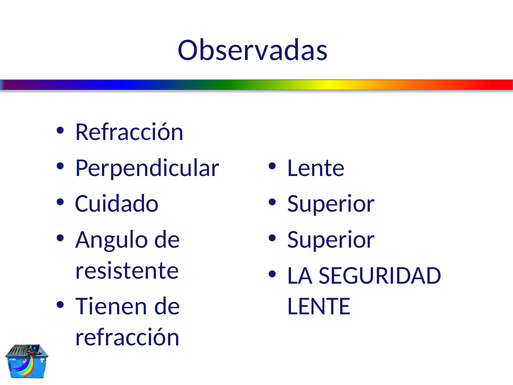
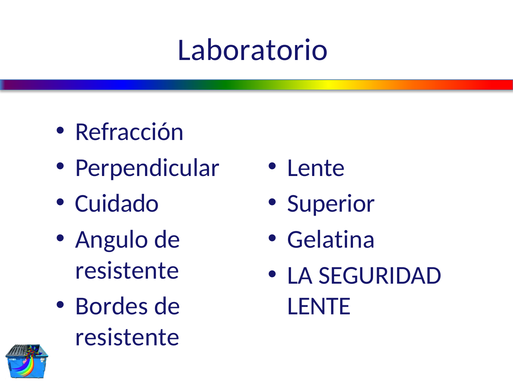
Observadas: Observadas -> Laboratorio (253, 50)
Superior: Superior -> Gelatina (331, 239)
Tienen: Tienen -> Bordes (112, 306)
refracción: refracción -> resistente (127, 337)
